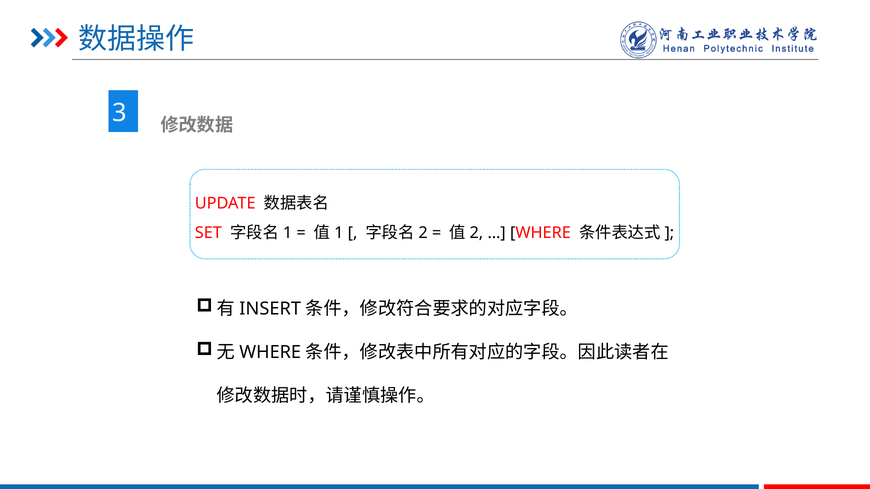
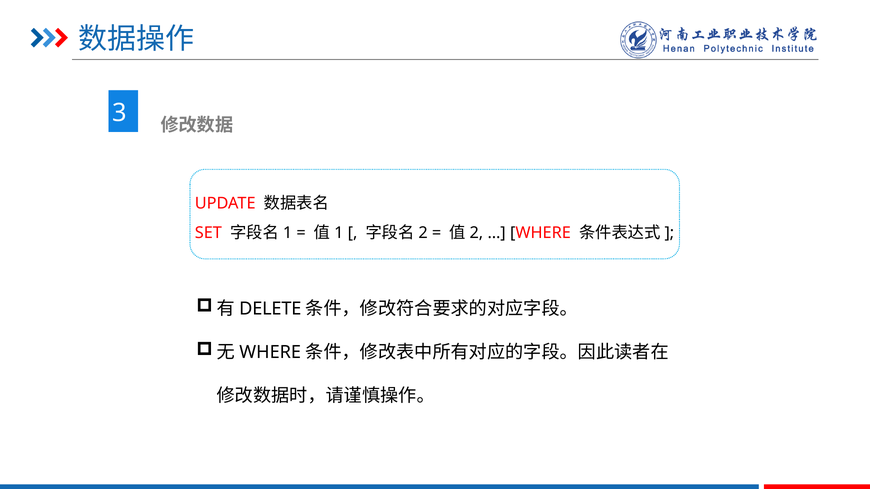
INSERT: INSERT -> DELETE (270, 309)
